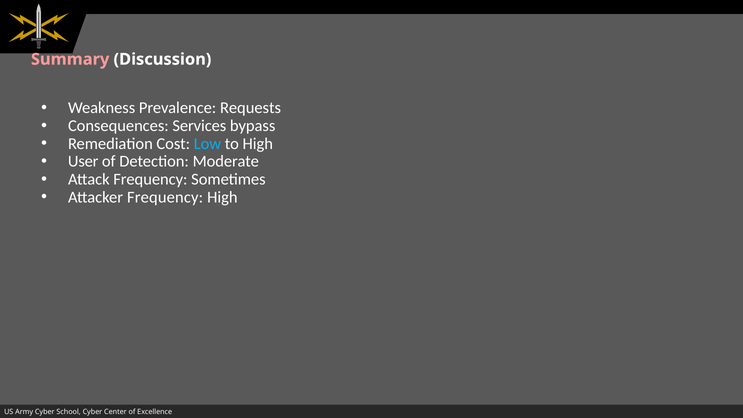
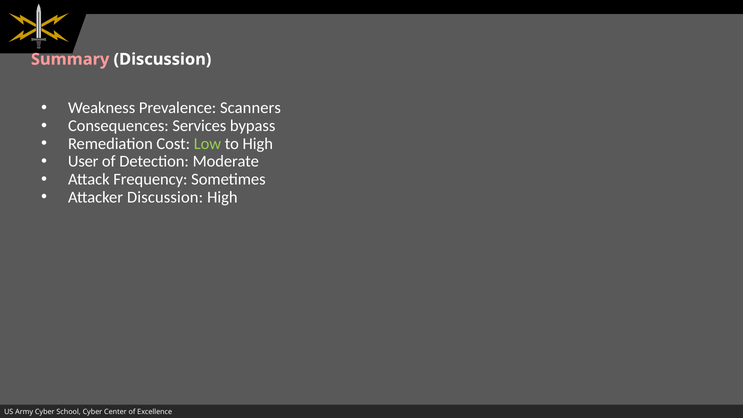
Requests: Requests -> Scanners (250, 108)
Low colour: light blue -> light green (207, 144)
Attacker Frequency: Frequency -> Discussion (165, 197)
